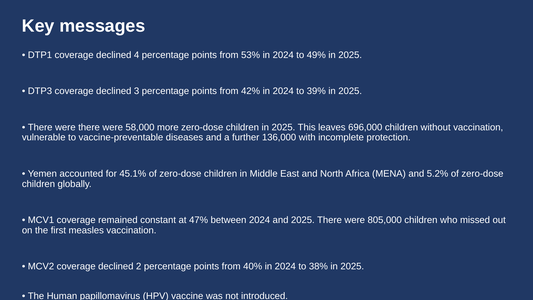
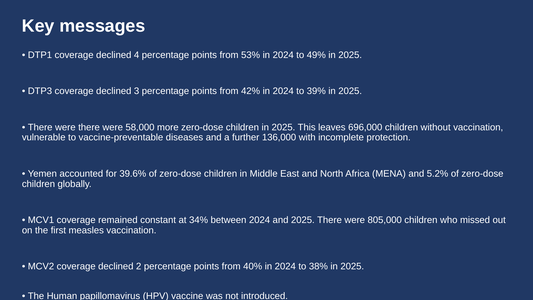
45.1%: 45.1% -> 39.6% (133, 174)
47%: 47% -> 34% (199, 220)
